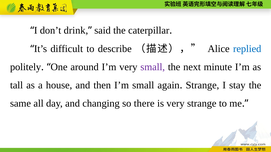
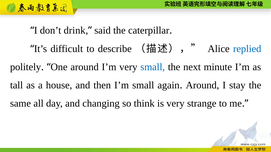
small colour: purple -> blue (153, 67)
Strange: Strange -> Around (202, 85)
there: there -> think (144, 104)
